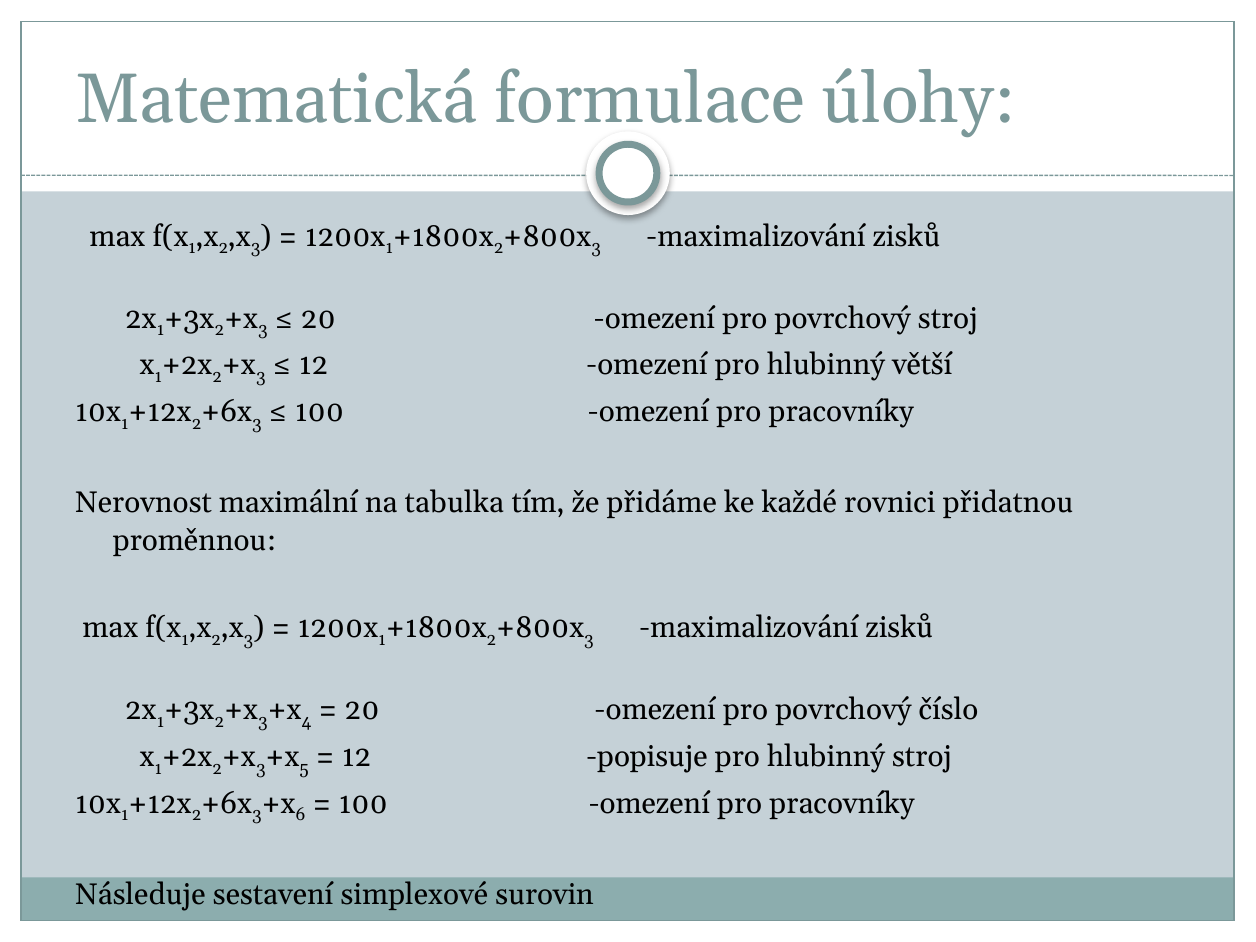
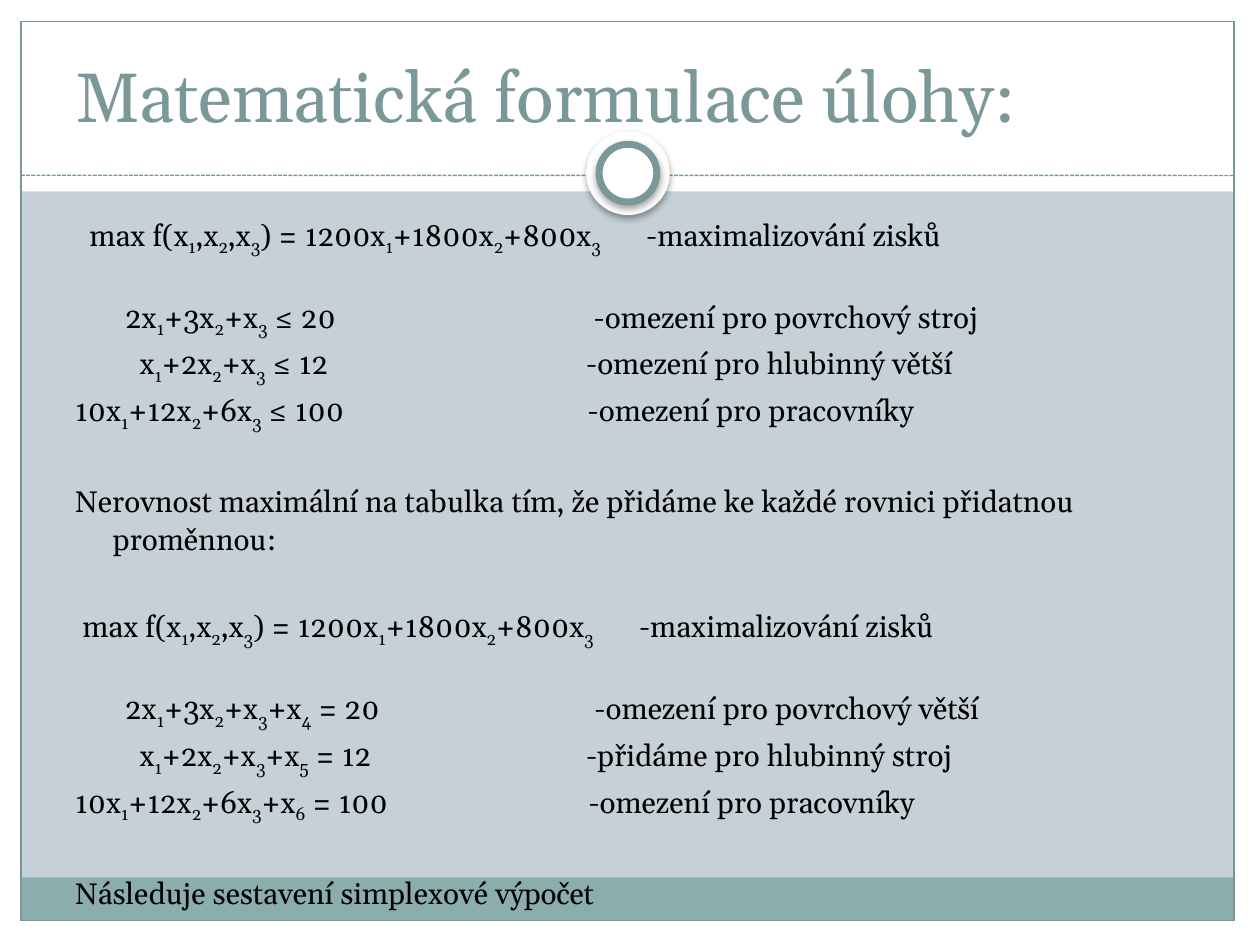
povrchový číslo: číslo -> větší (949, 710)
12 popisuje: popisuje -> přidáme (647, 757)
surovin: surovin -> výpočet (545, 894)
